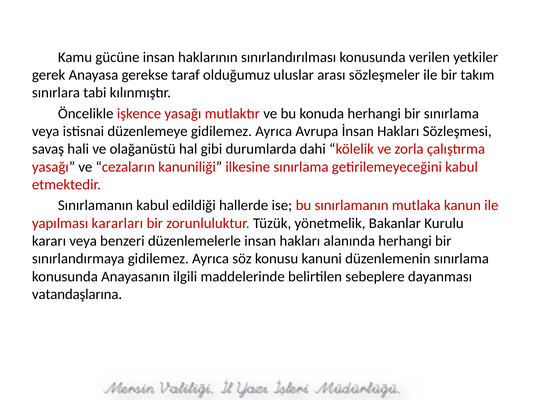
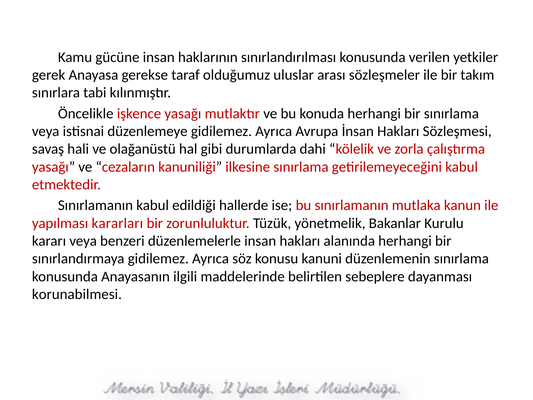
vatandaşlarına: vatandaşlarına -> korunabilmesi (77, 294)
